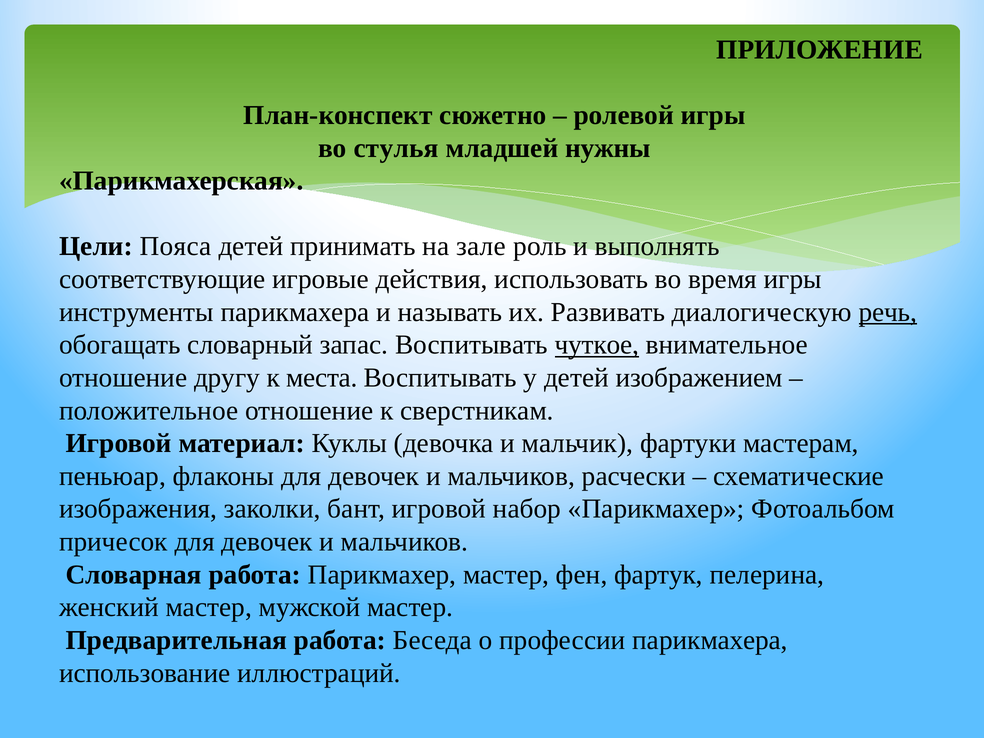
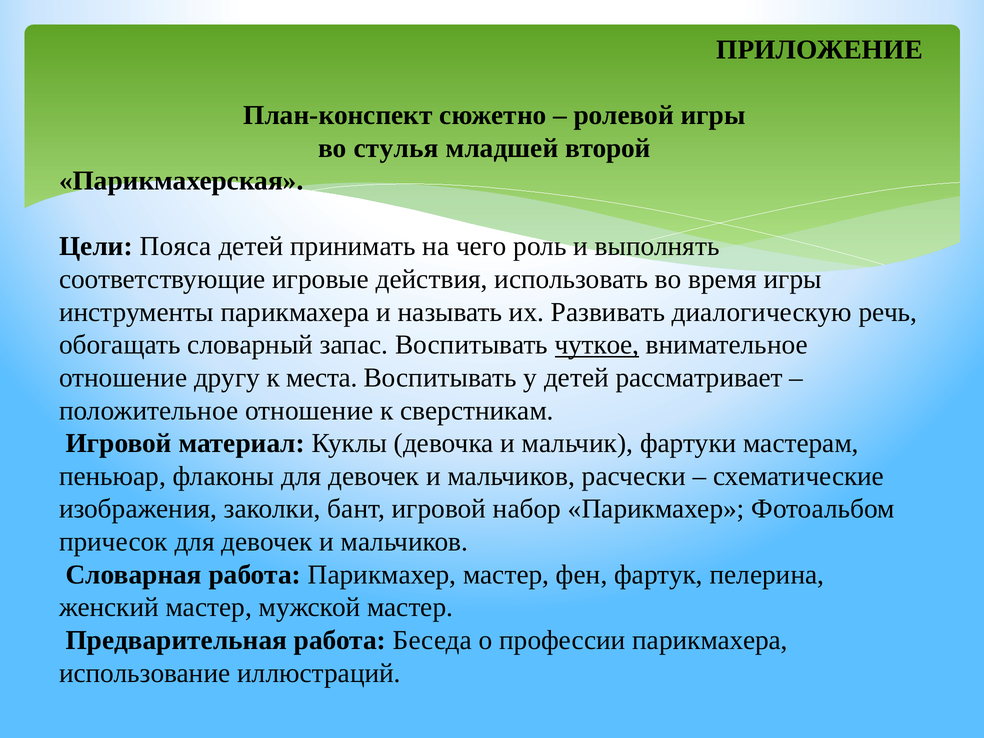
нужны: нужны -> второй (608, 148)
зале: зале -> чего (481, 246)
речь underline: present -> none (888, 312)
изображением: изображением -> рассматривает (699, 378)
